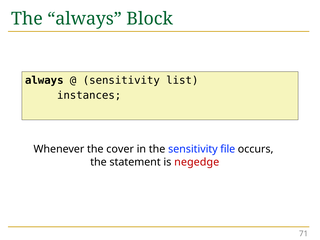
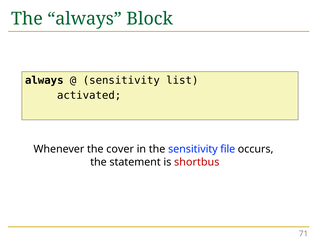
instances: instances -> activated (89, 95)
negedge: negedge -> shortbus (197, 162)
